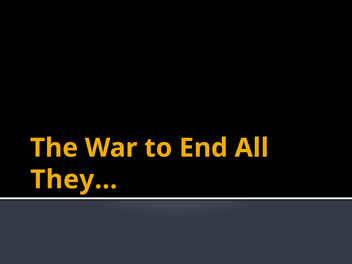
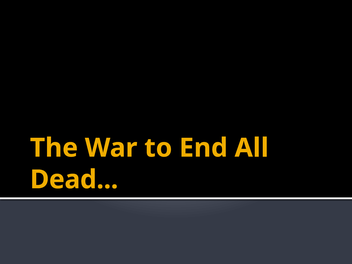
They: They -> Dead (74, 180)
